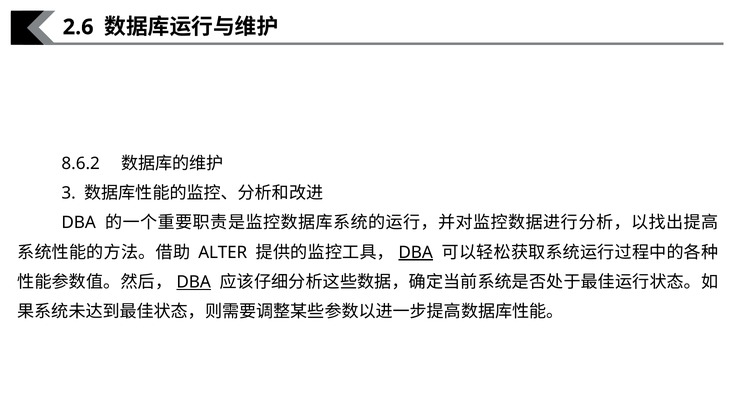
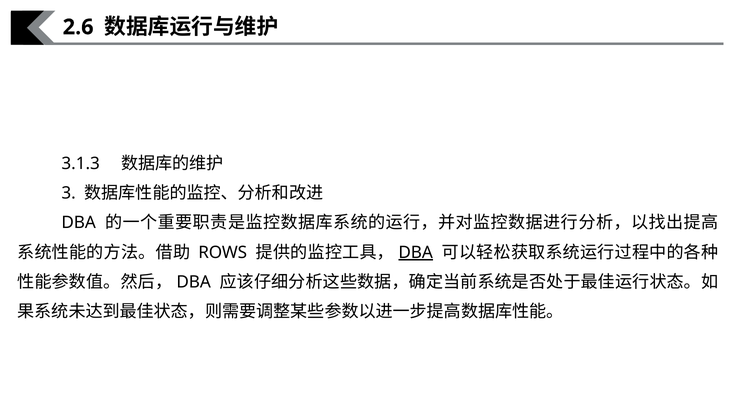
8.6.2: 8.6.2 -> 3.1.3 (81, 164)
ALTER: ALTER -> ROWS (223, 252)
DBA underline: present -> none (194, 282)
